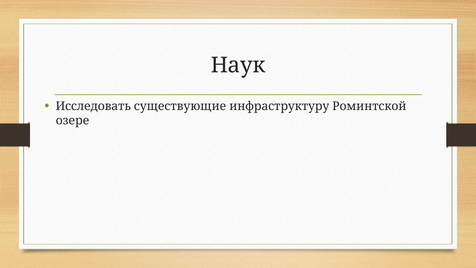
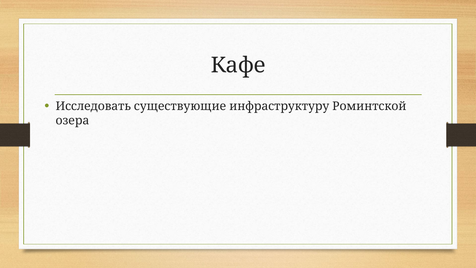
Наук: Наук -> Кафе (238, 65)
озере: озере -> озера (72, 120)
